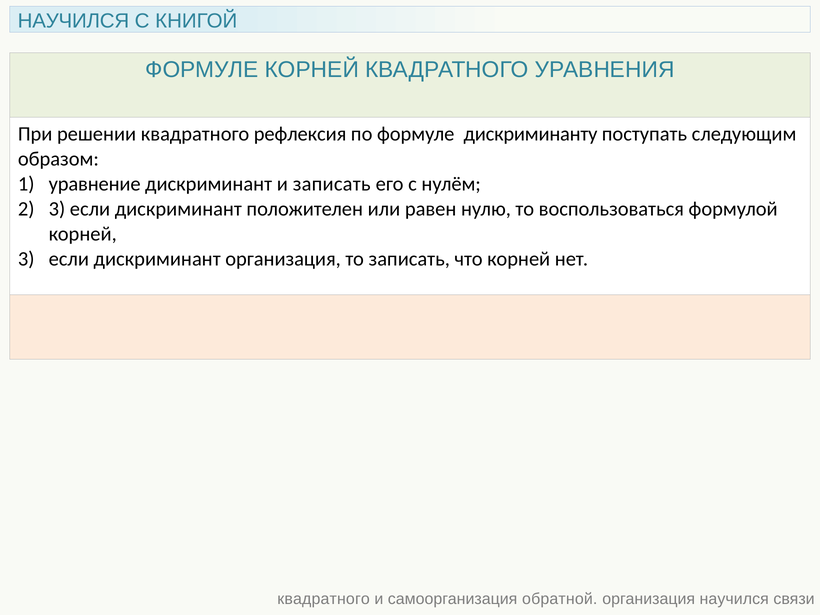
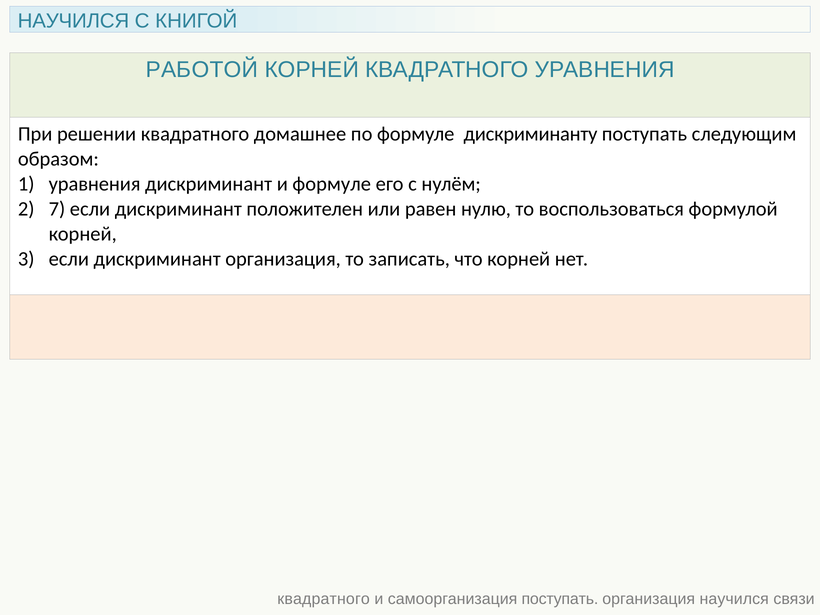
ФОРМУЛЕ: ФОРМУЛЕ -> РАБОТОЙ (202, 70)
рефлексия: рефлексия -> домашнее (300, 134)
уравнение: уравнение -> уравнения (95, 184)
и записать: записать -> формуле (332, 184)
2 3: 3 -> 7 (57, 209)
самоорганизация обратной: обратной -> поступать (560, 599)
